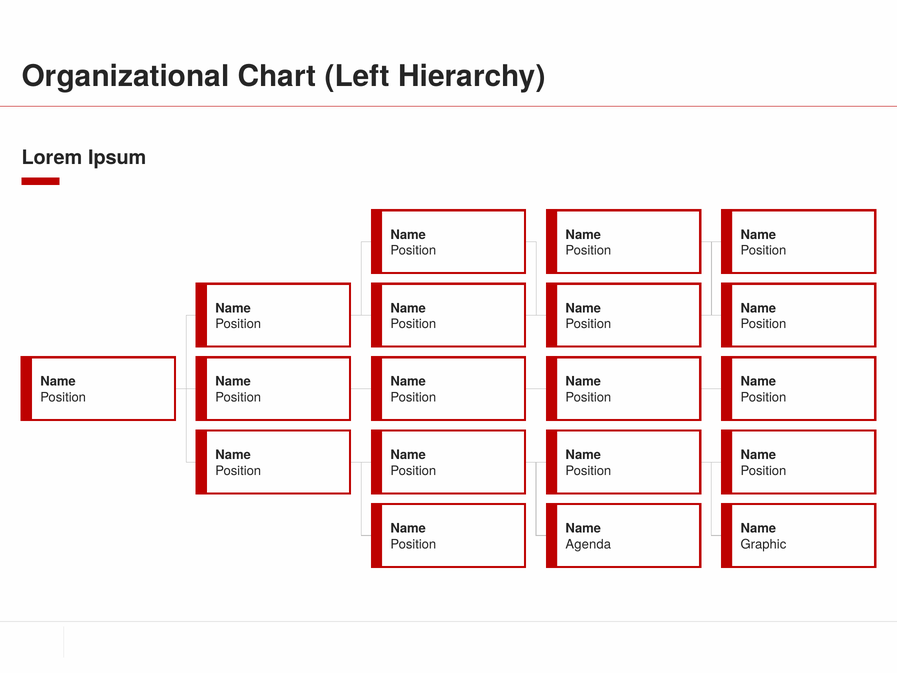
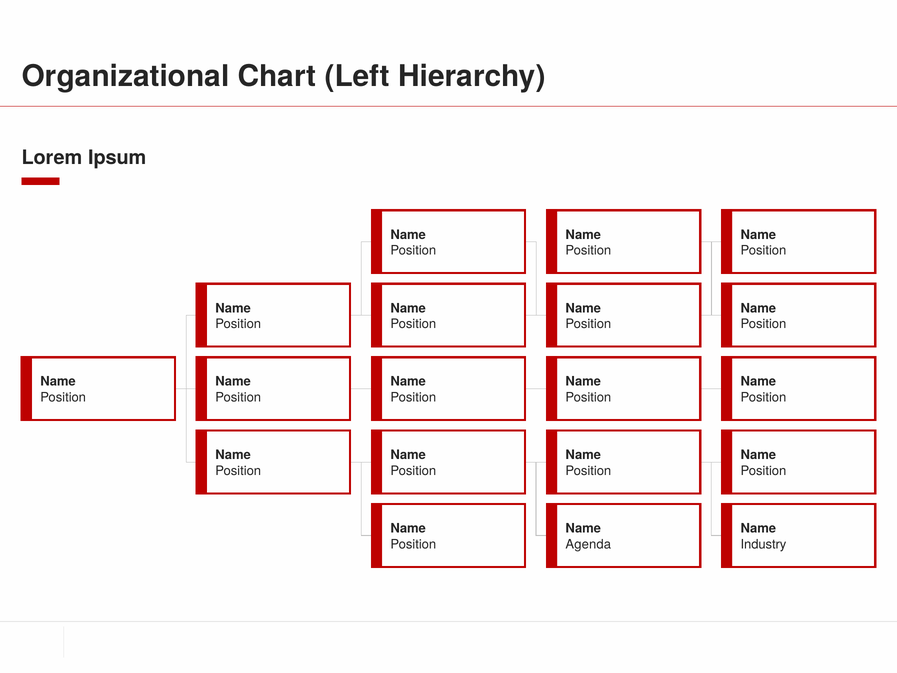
Graphic: Graphic -> Industry (763, 544)
